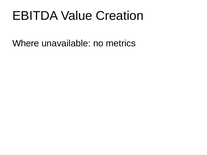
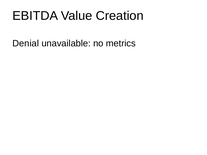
Where: Where -> Denial (26, 43)
